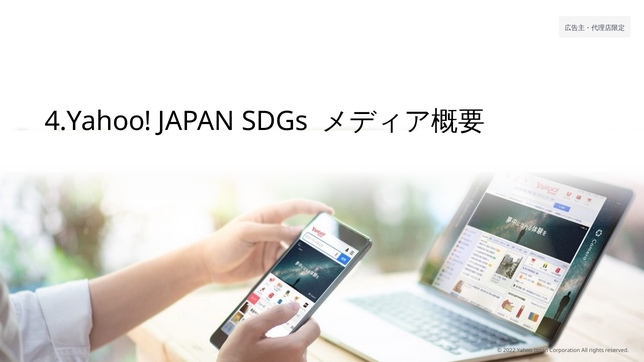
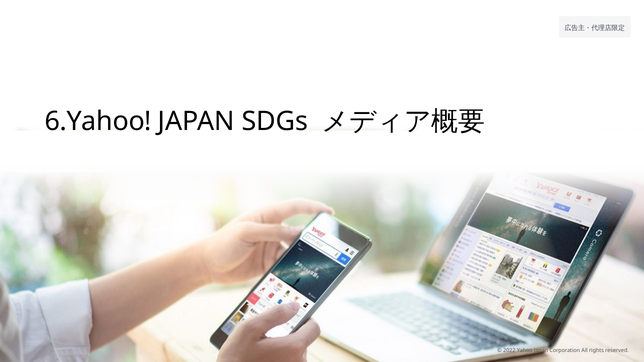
4.Yahoo: 4.Yahoo -> 6.Yahoo (98, 122)
